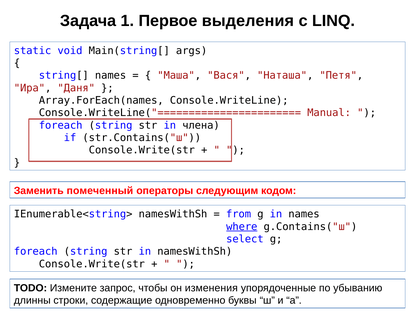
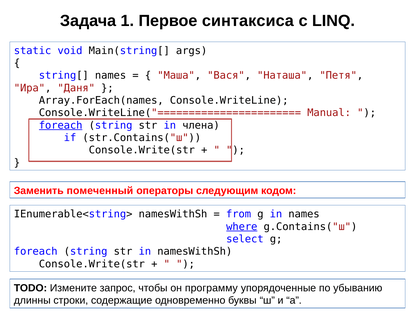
выделения: выделения -> синтаксиса (248, 21)
foreach underline: none -> present (61, 125)
изменения: изменения -> программу (211, 288)
